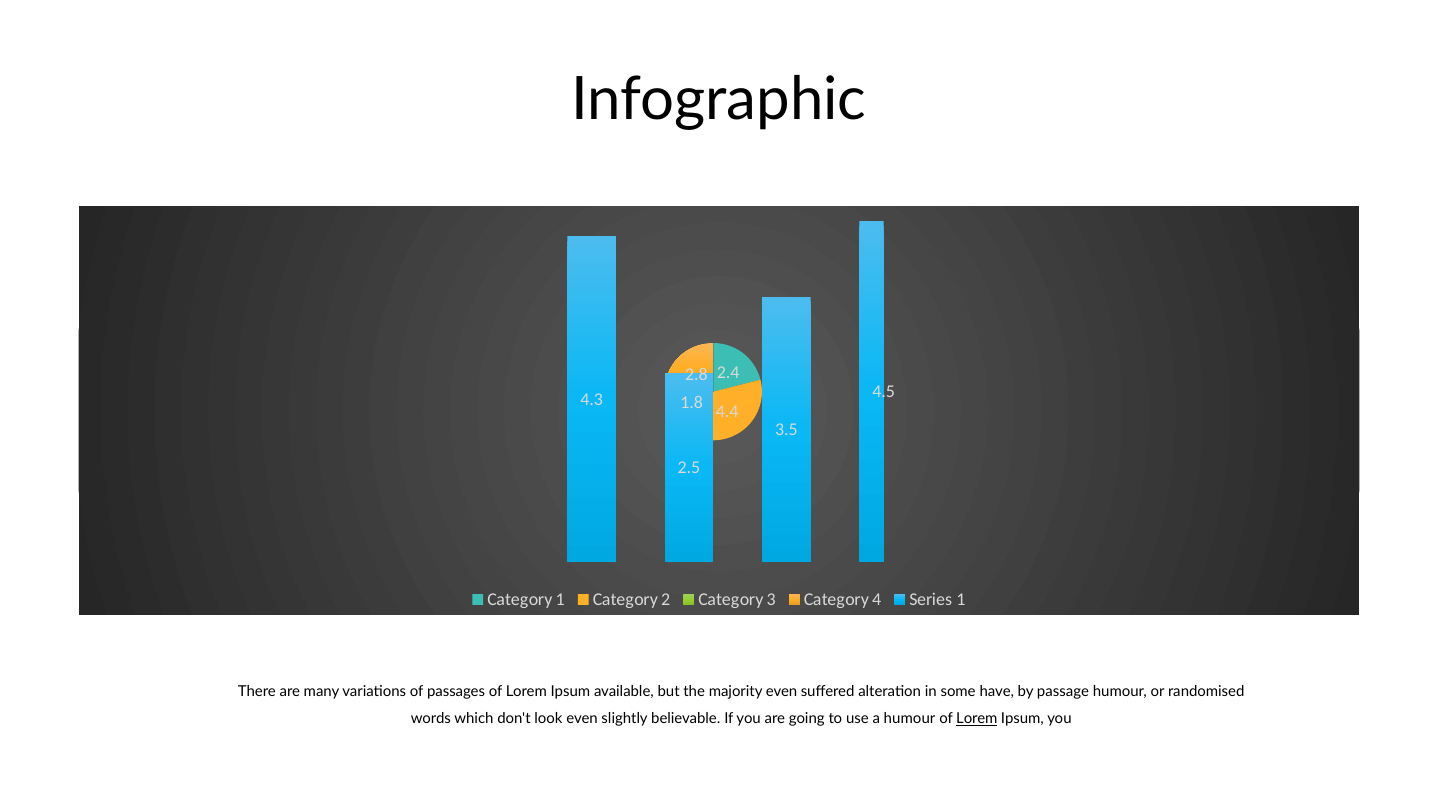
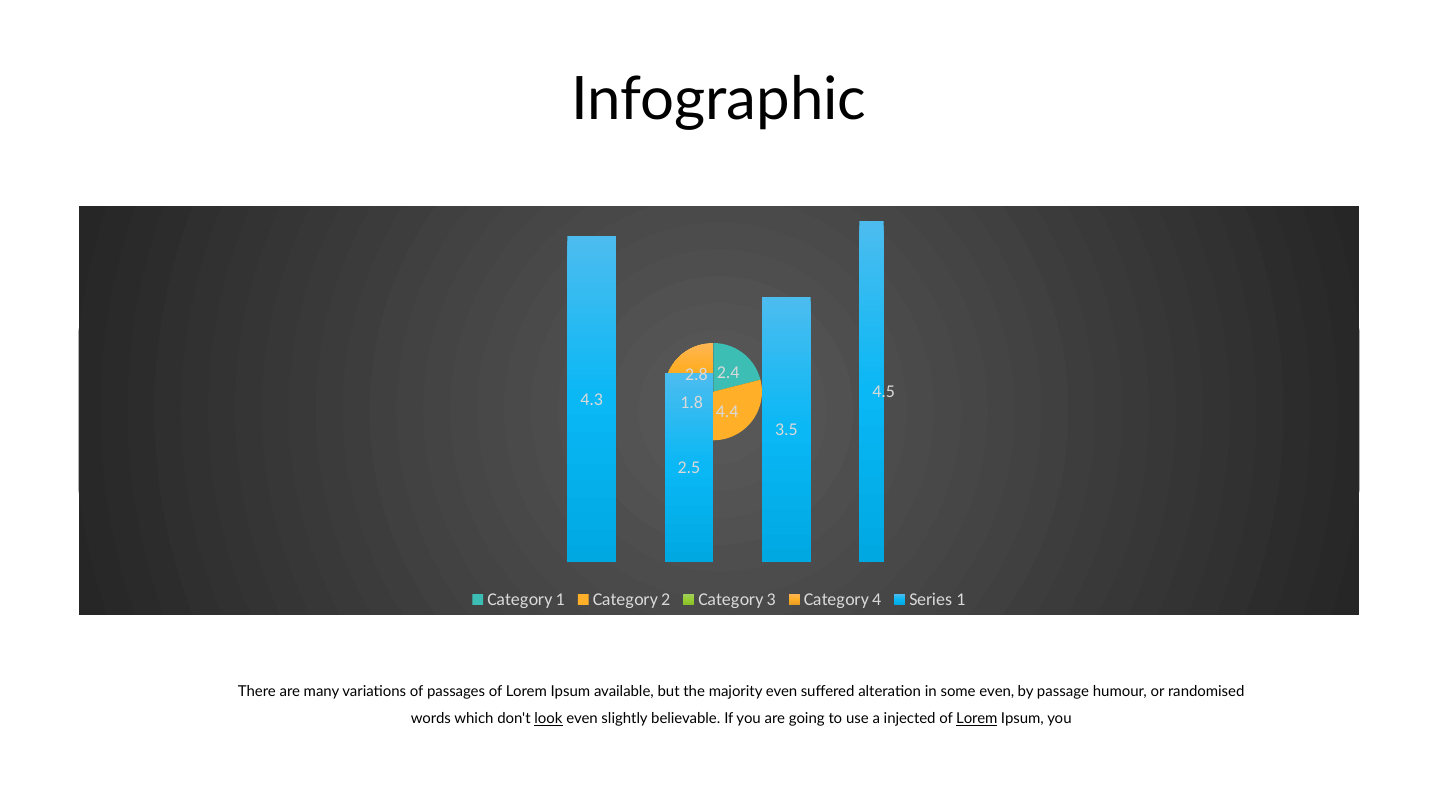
some have: have -> even (997, 692)
look underline: none -> present (549, 719)
a humour: humour -> injected (910, 719)
